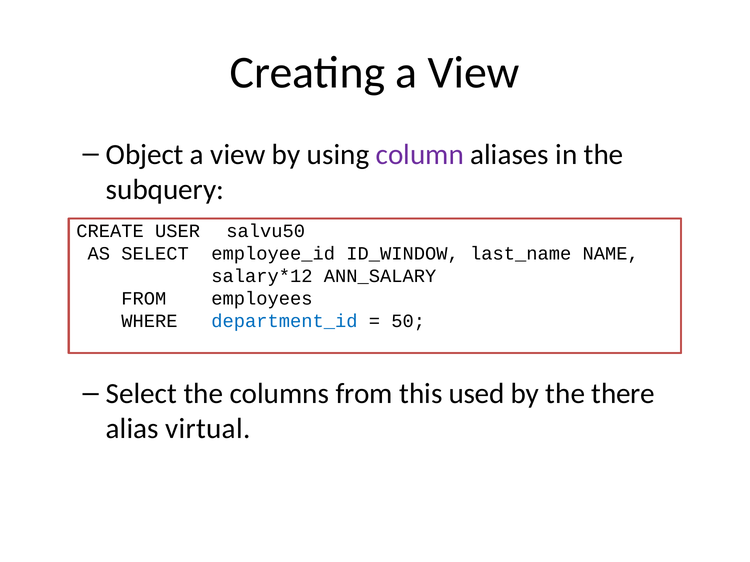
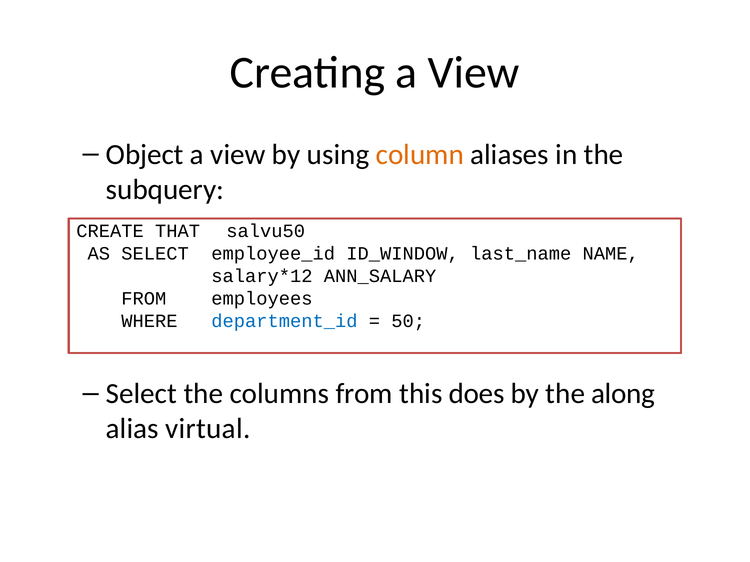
column colour: purple -> orange (420, 155)
USER: USER -> THAT (178, 231)
used: used -> does (477, 394)
there: there -> along (623, 394)
